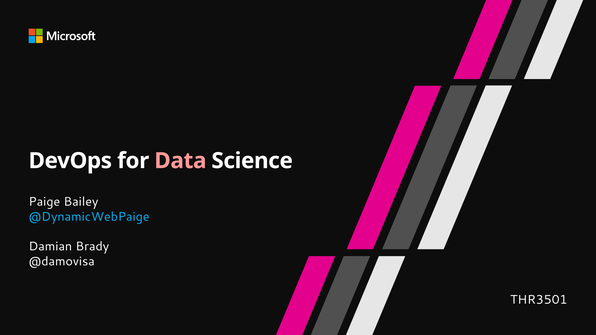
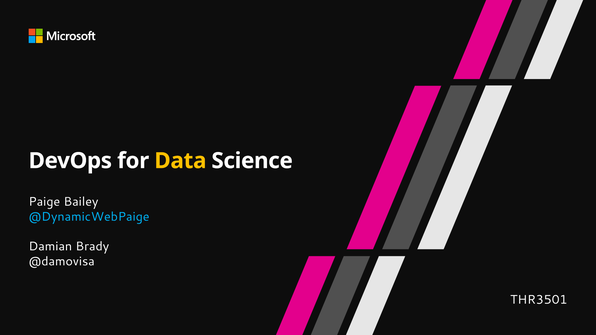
Data colour: pink -> yellow (180, 161)
